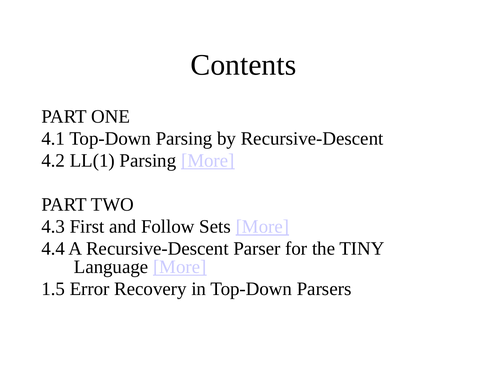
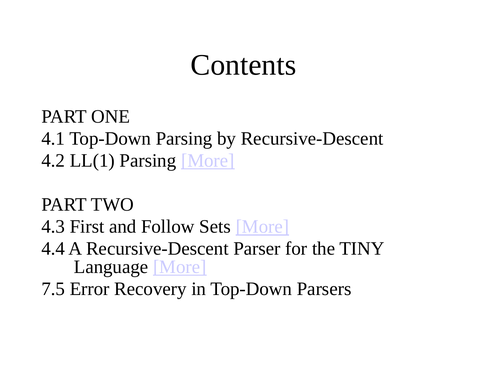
1.5: 1.5 -> 7.5 (53, 288)
